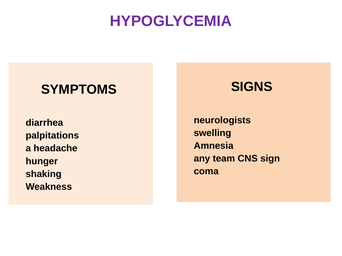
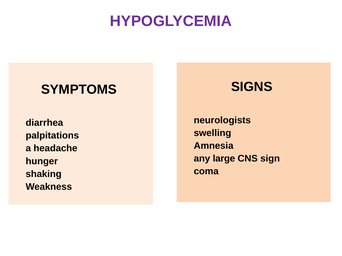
team: team -> large (224, 159)
